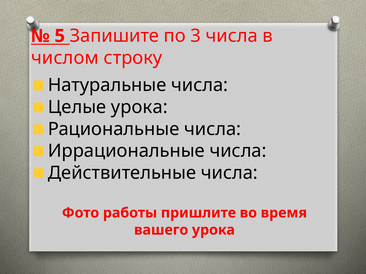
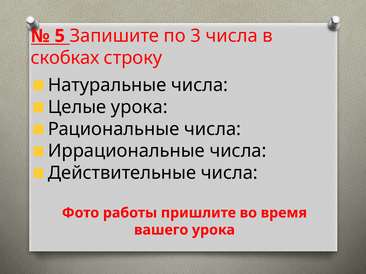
числом: числом -> скобках (65, 58)
